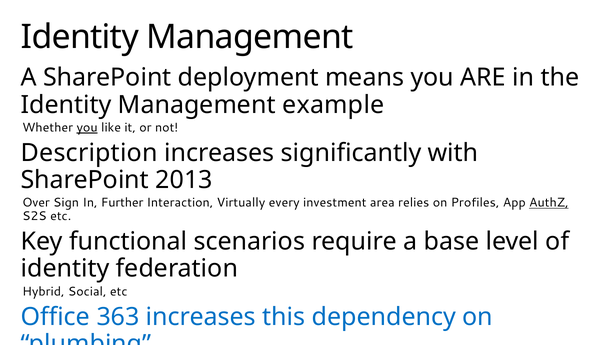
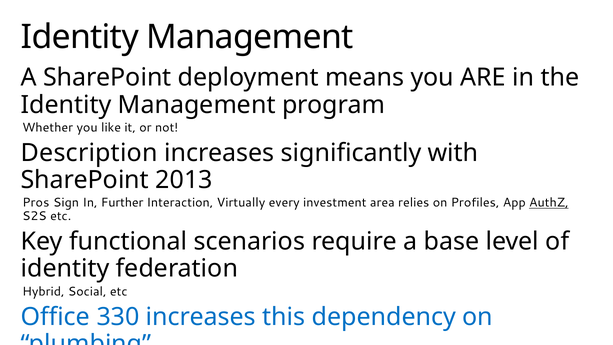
example: example -> program (334, 105)
you underline: present -> none (87, 128)
Over: Over -> Pros (36, 203)
363: 363 -> 330 (118, 317)
